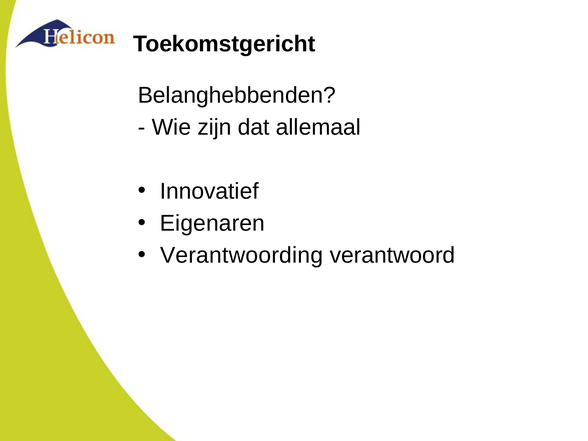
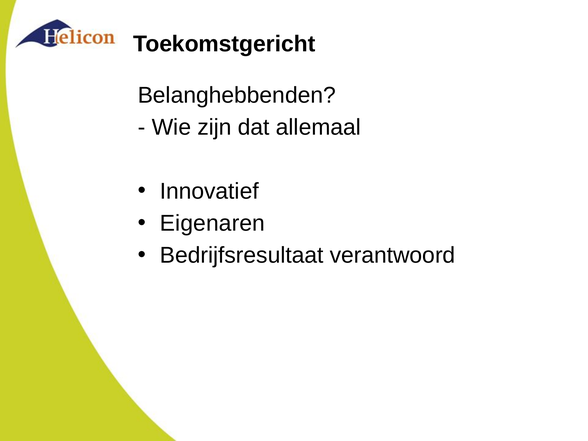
Verantwoording: Verantwoording -> Bedrijfsresultaat (242, 255)
